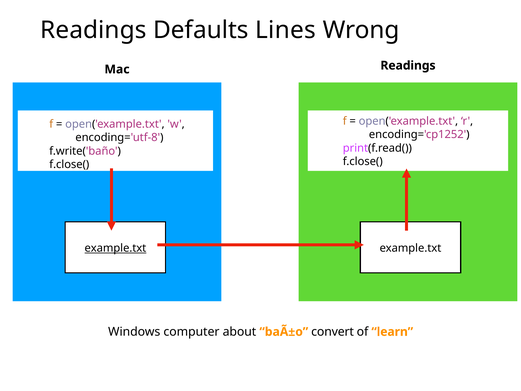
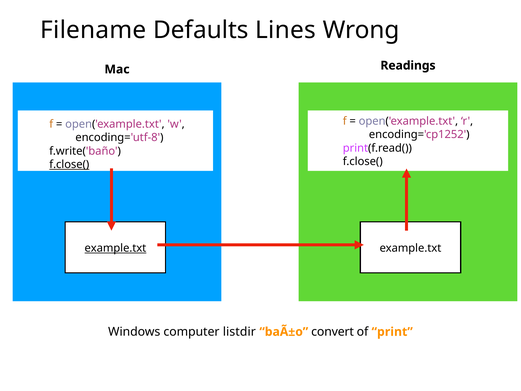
Readings: Readings -> Filename (93, 30)
f.close( underline: none -> present (69, 164)
about: about -> listdir (239, 332)
learn: learn -> print (392, 332)
